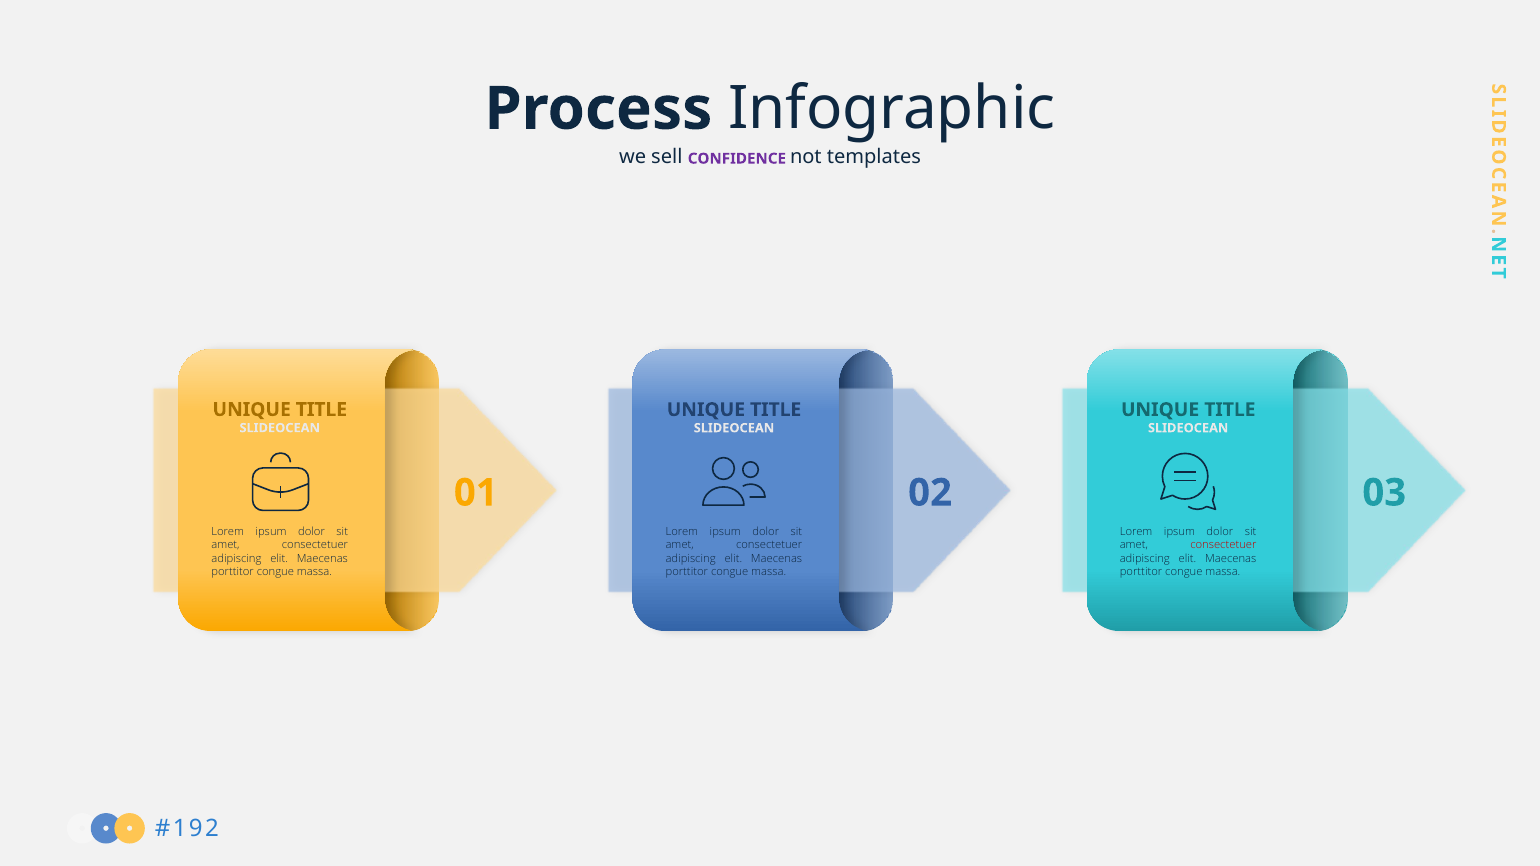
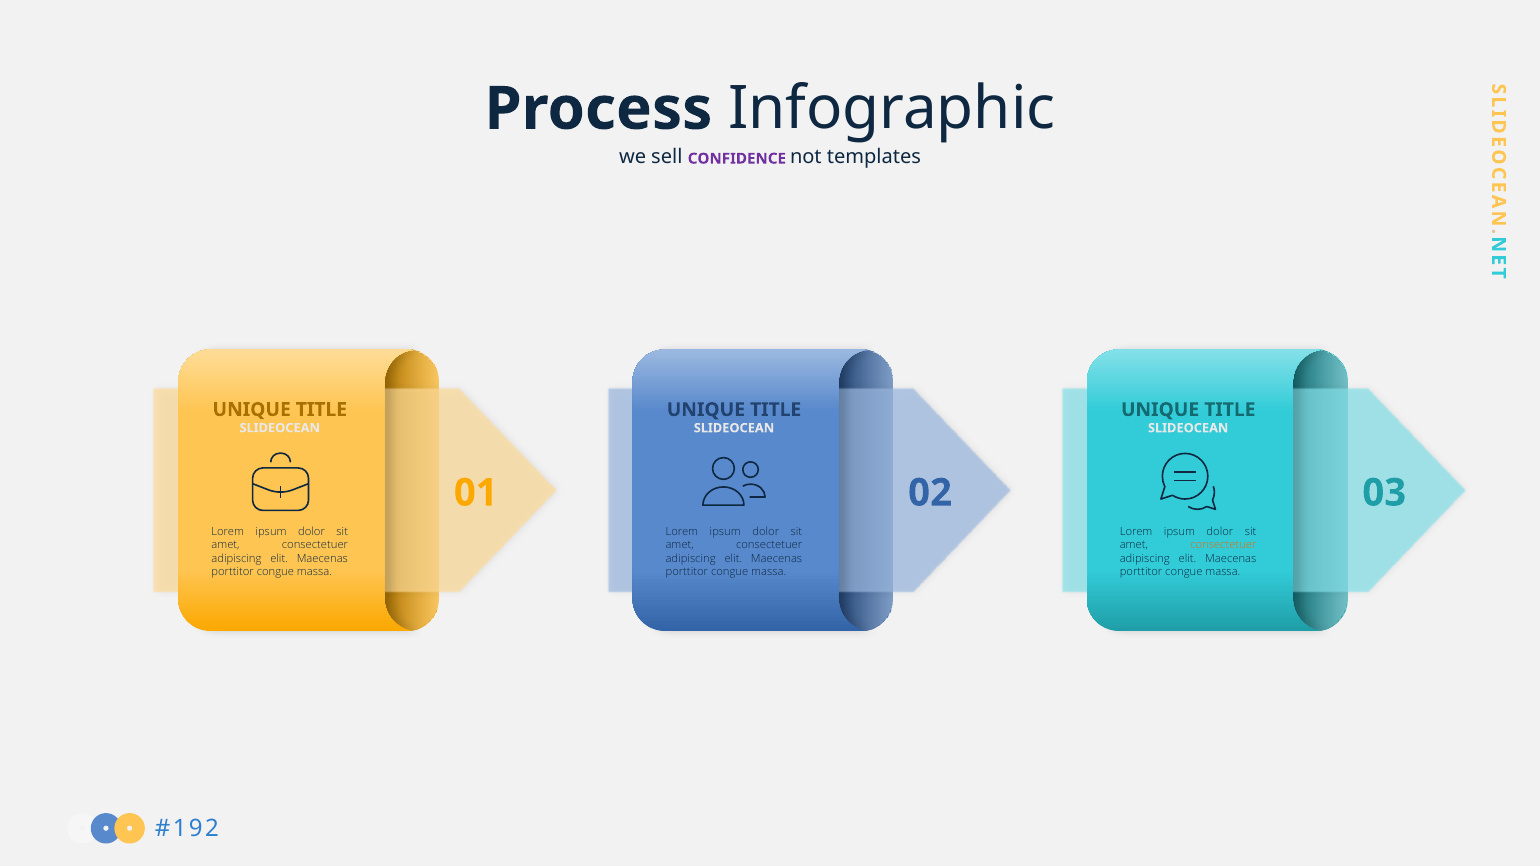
consectetuer colour: red -> orange (1223, 545)
